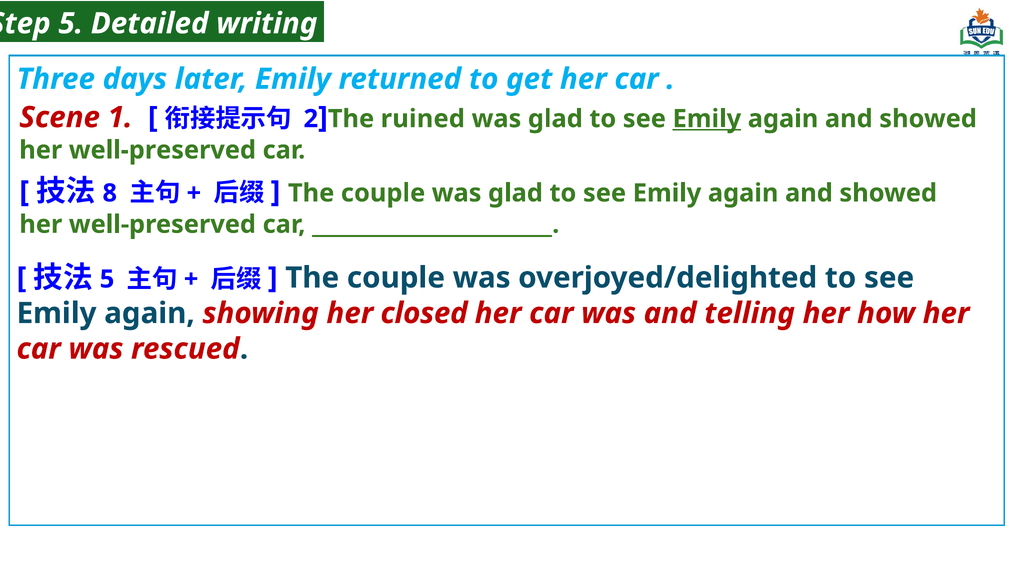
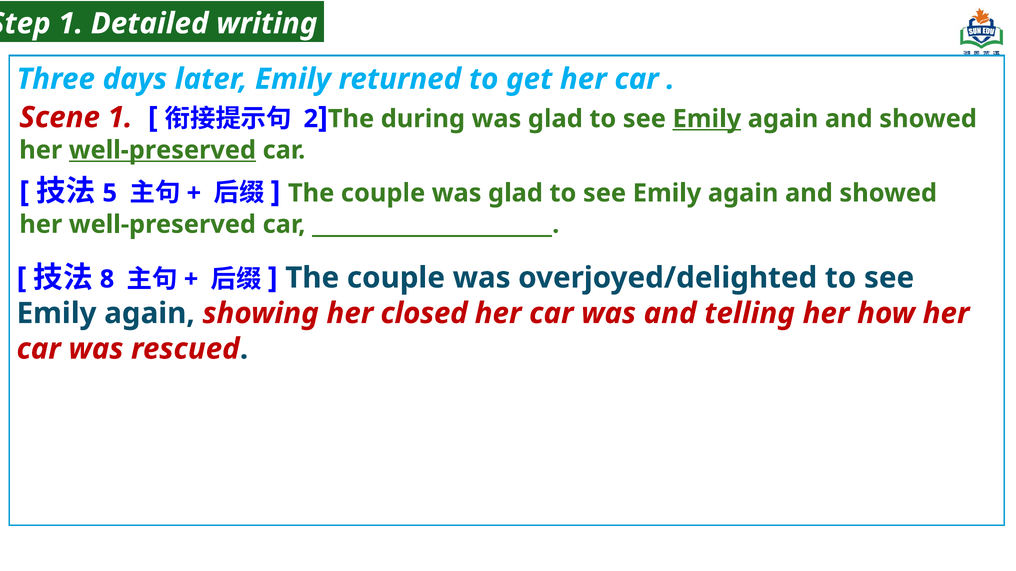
5: 5 -> 1 (71, 24)
ruined: ruined -> during (423, 119)
well-preserved underline: none -> present (162, 150)
8: 8 -> 5 (110, 193)
5: 5 -> 8 (107, 279)
